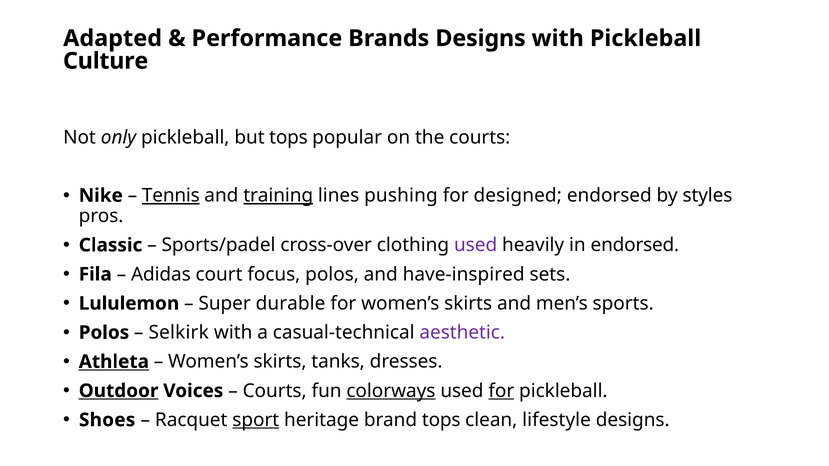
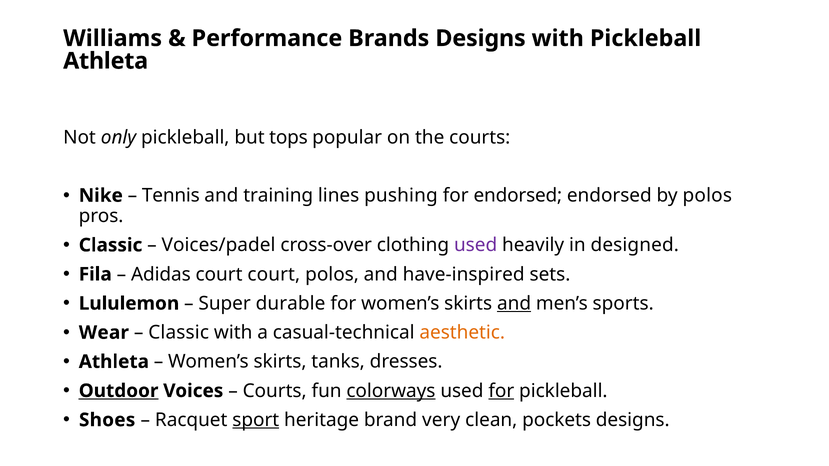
Adapted: Adapted -> Williams (113, 38)
Culture: Culture -> Athleta (106, 61)
Tennis underline: present -> none (171, 196)
training underline: present -> none (278, 196)
for designed: designed -> endorsed (518, 196)
by styles: styles -> polos (707, 196)
Sports/padel: Sports/padel -> Voices/padel (219, 245)
in endorsed: endorsed -> designed (635, 245)
court focus: focus -> court (274, 274)
and underline: none -> present (514, 304)
Polos: Polos -> Wear (104, 333)
Selkirk: Selkirk -> Classic (179, 333)
aesthetic colour: purple -> orange (462, 333)
Athleta underline: present -> none (114, 362)
brand tops: tops -> very (441, 420)
lifestyle: lifestyle -> pockets (557, 420)
